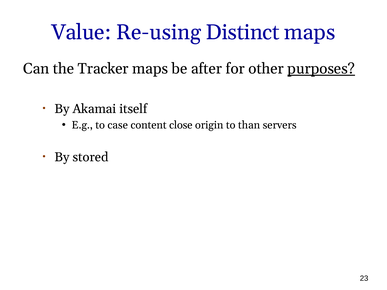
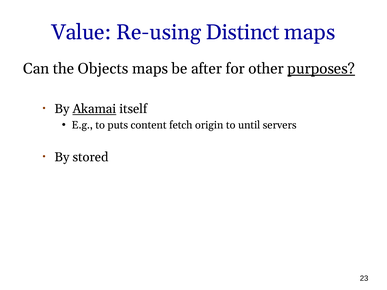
Tracker: Tracker -> Objects (103, 69)
Akamai underline: none -> present (94, 109)
case: case -> puts (118, 125)
close: close -> fetch (181, 125)
than: than -> until (249, 125)
